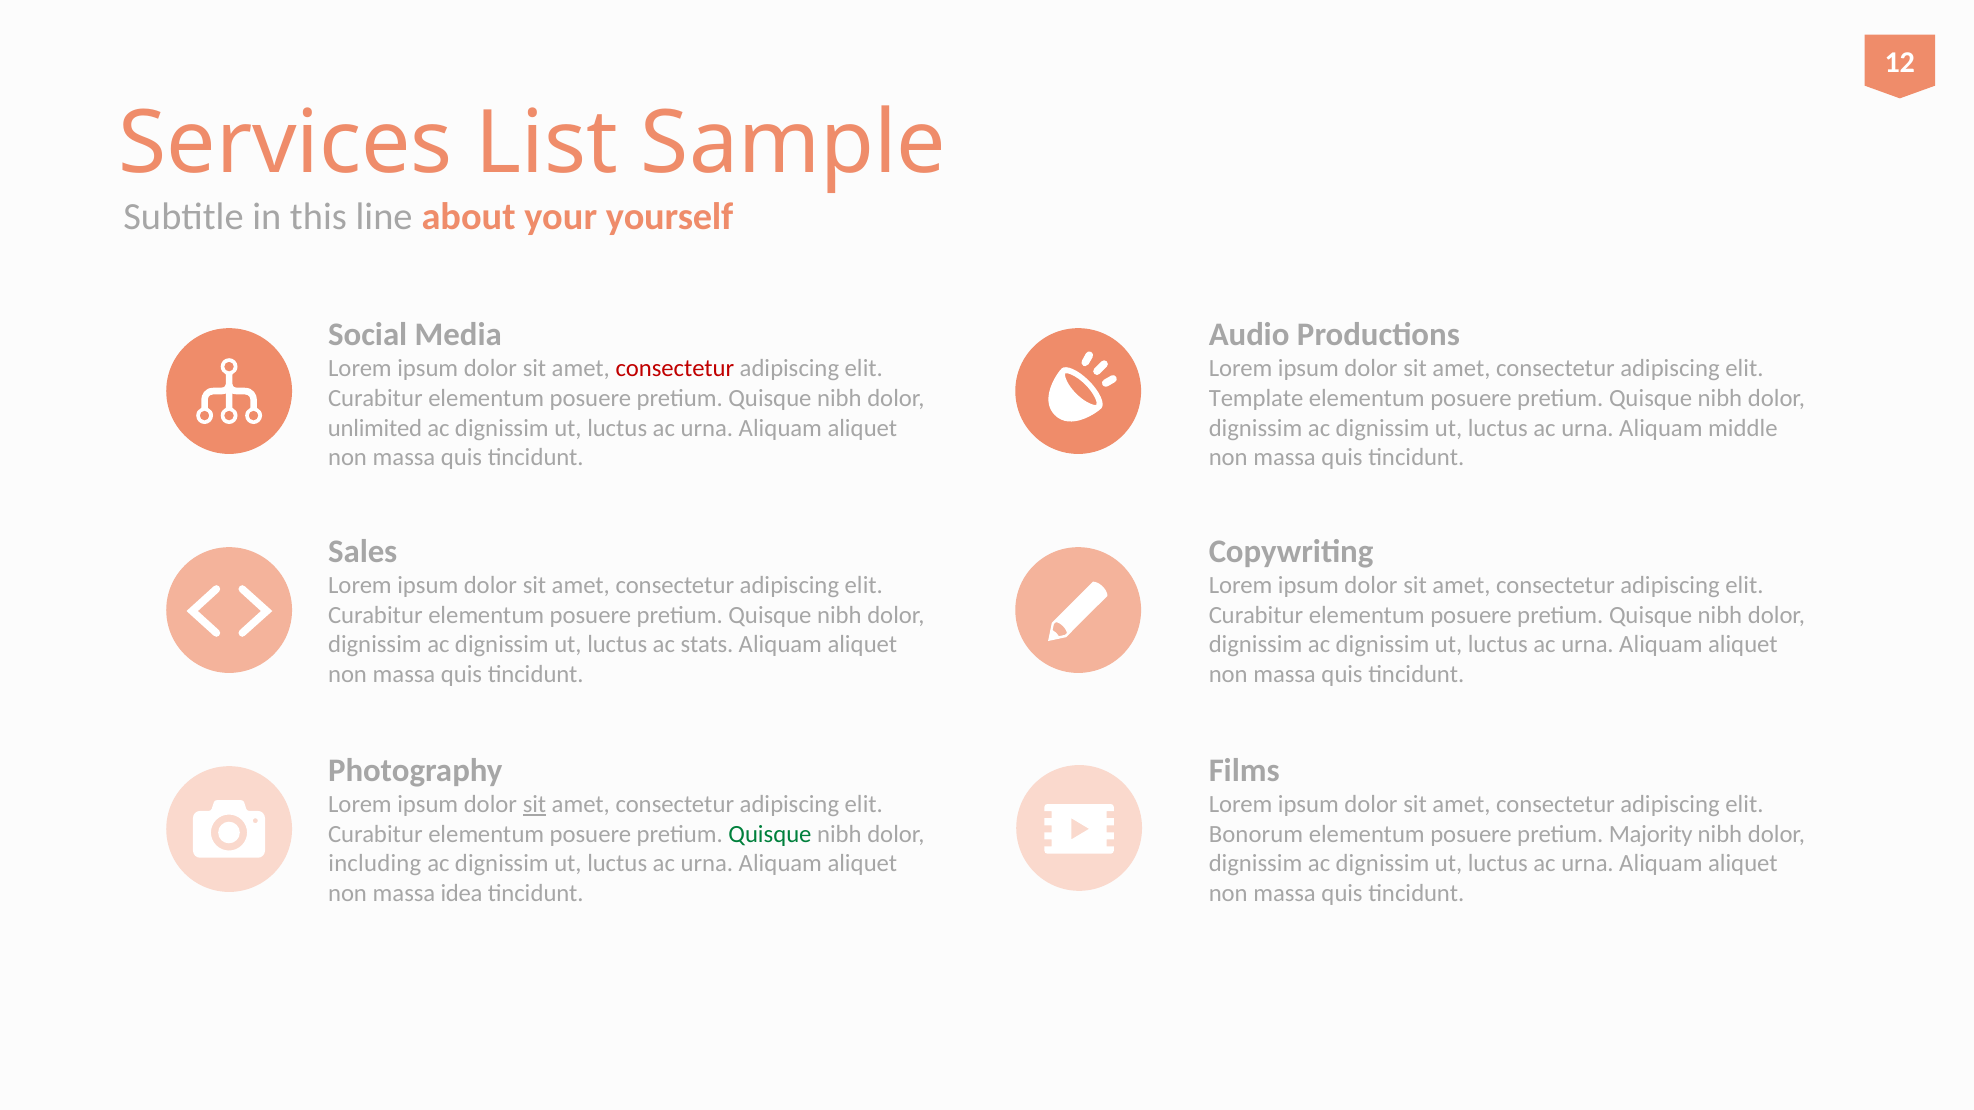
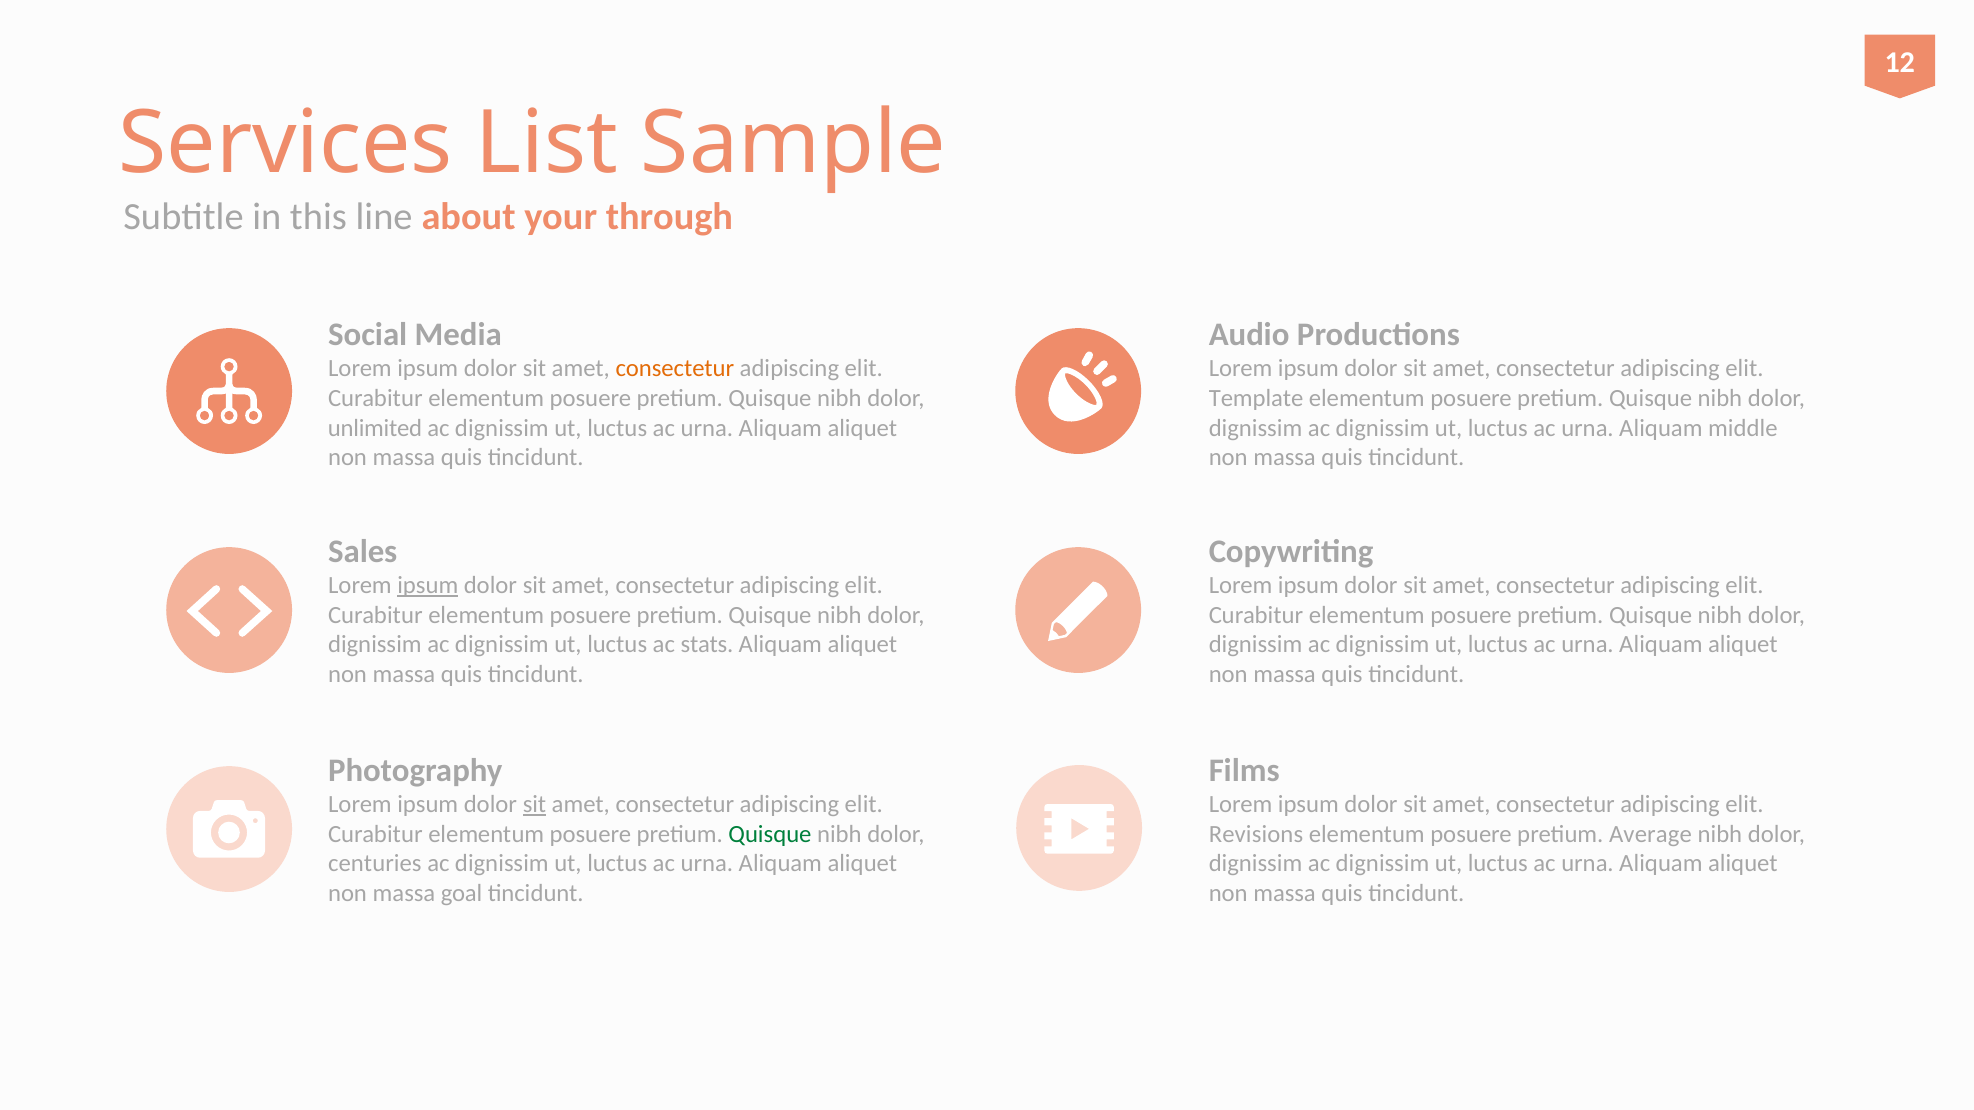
yourself: yourself -> through (669, 217)
consectetur colour: red -> orange (675, 369)
ipsum underline: none -> present (428, 586)
Bonorum: Bonorum -> Revisions (1256, 834)
Majority: Majority -> Average (1650, 834)
including: including -> centuries (375, 864)
idea: idea -> goal (462, 894)
